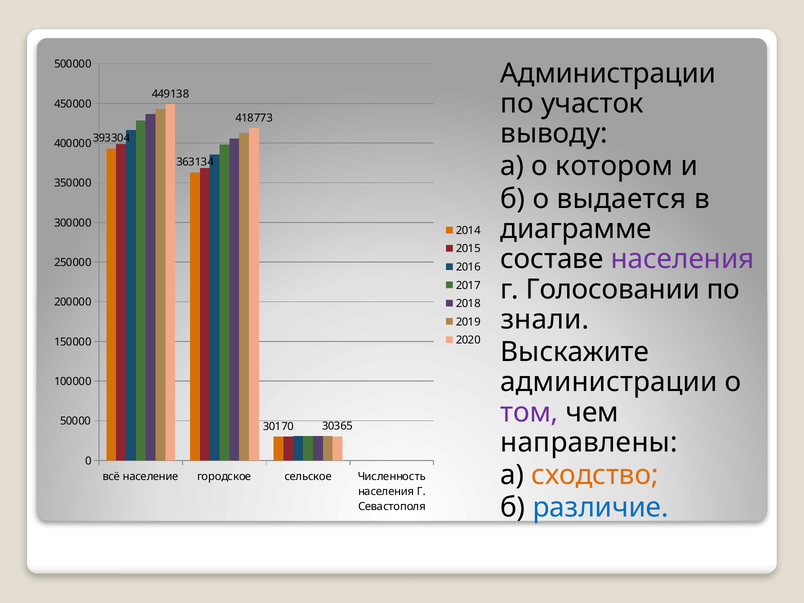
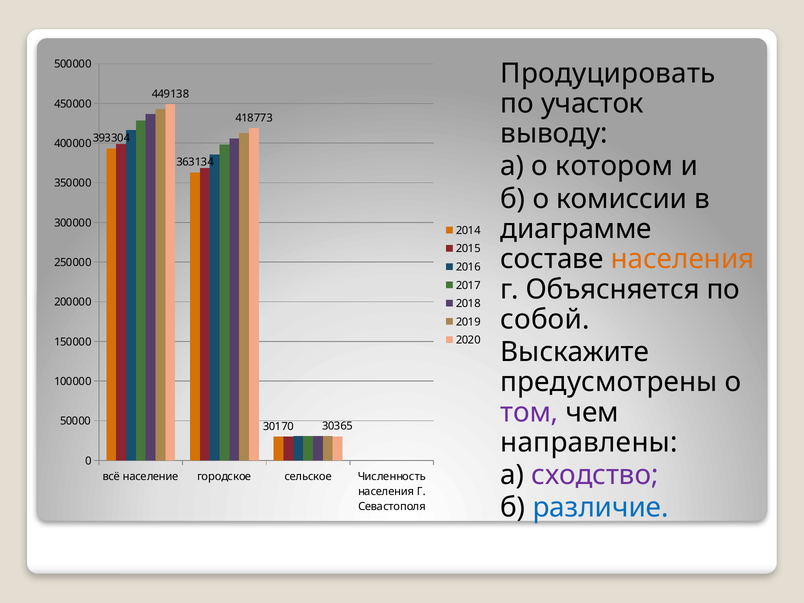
Администрации: Администрации -> Продуцировать (608, 73)
выдается: выдается -> комиссии (622, 199)
населения colour: purple -> orange (683, 259)
Голосовании: Голосовании -> Объясняется (613, 289)
знали: знали -> собой (545, 319)
администрации: администрации -> предусмотрены (609, 382)
сходство colour: orange -> purple (595, 475)
